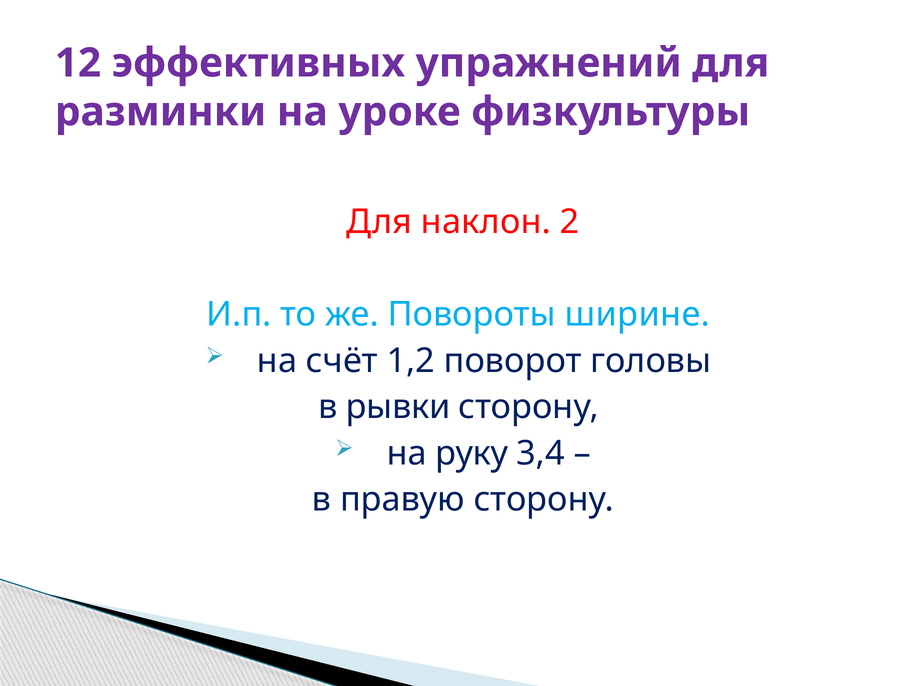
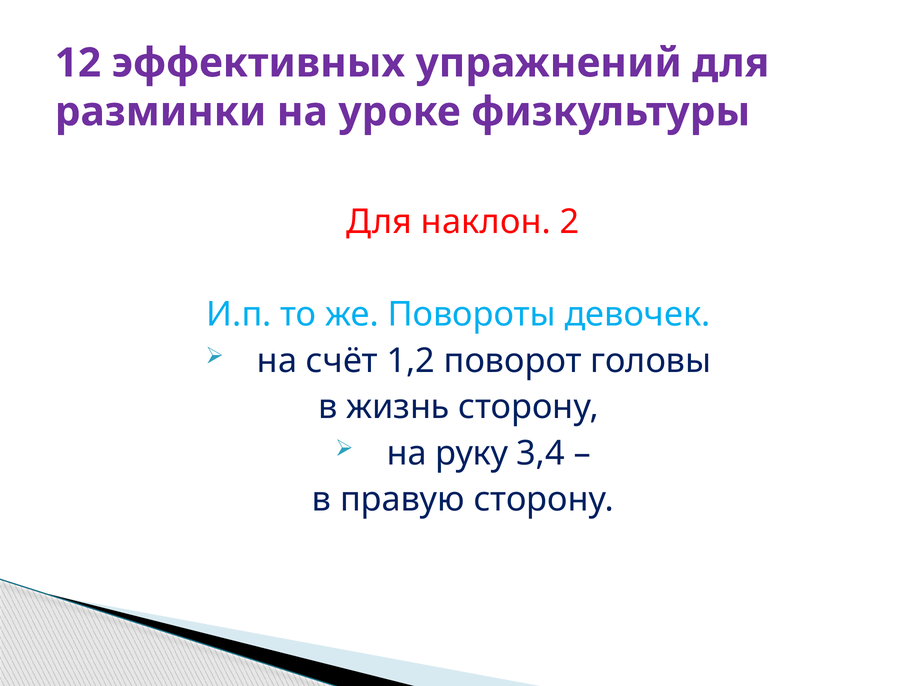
ширине: ширине -> девочек (638, 315)
рывки: рывки -> жизнь (398, 407)
